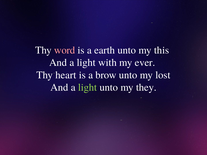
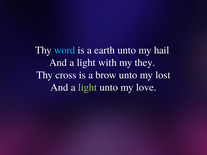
word colour: pink -> light blue (65, 50)
this: this -> hail (162, 50)
ever: ever -> they (145, 63)
heart: heart -> cross (66, 75)
they: they -> love (146, 87)
